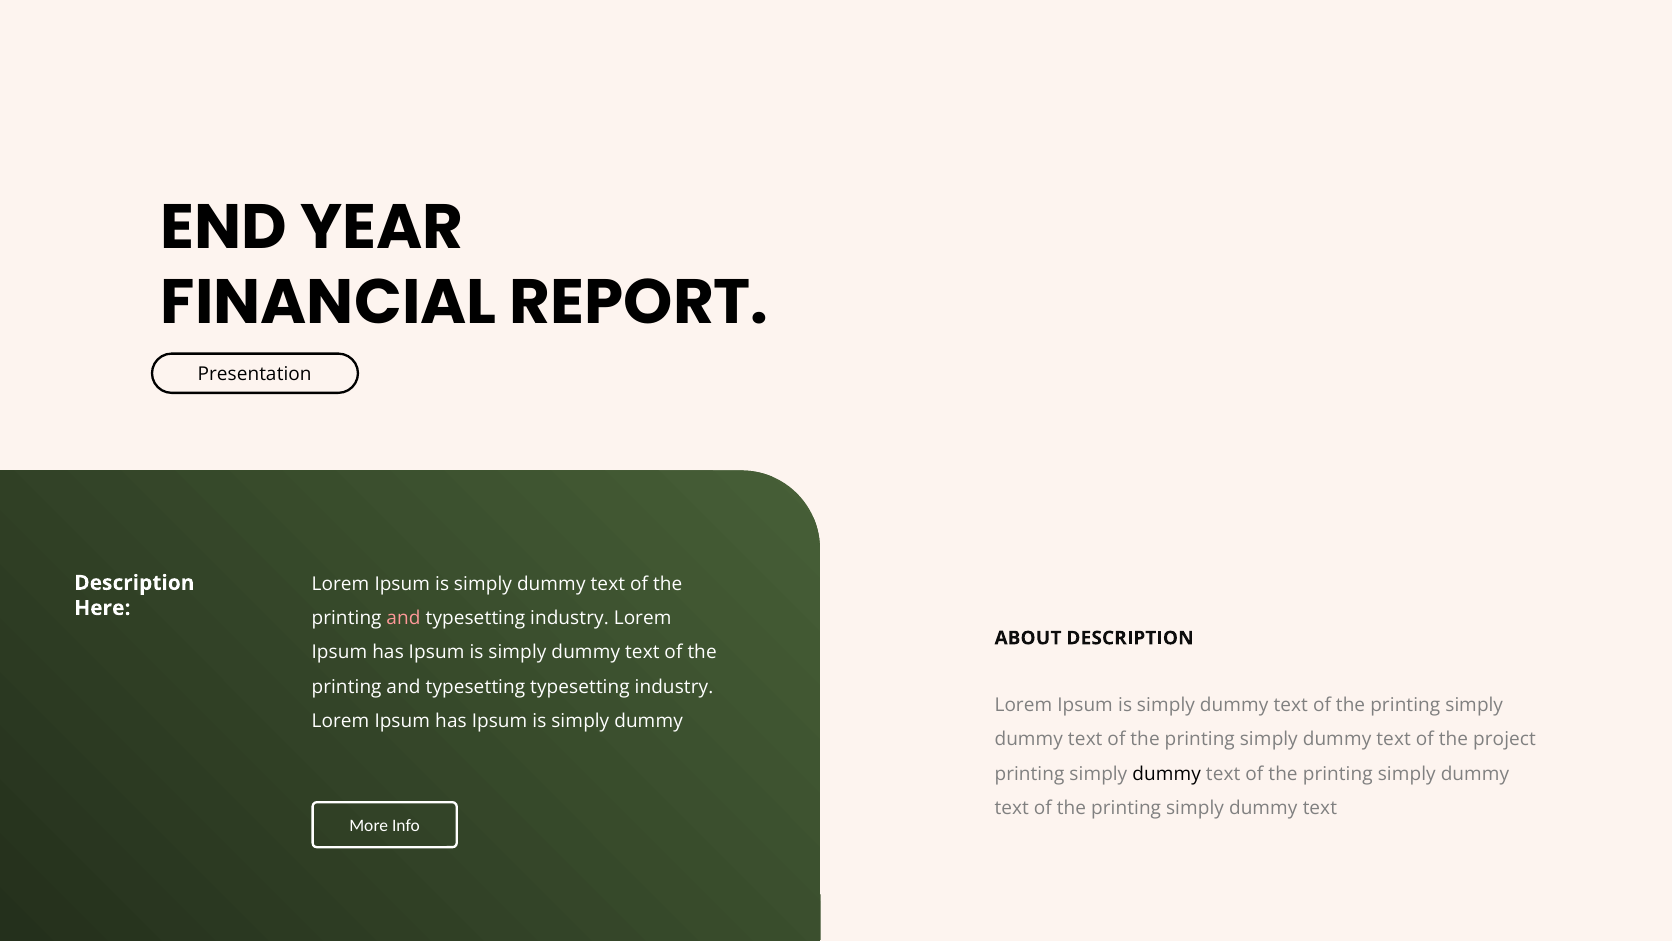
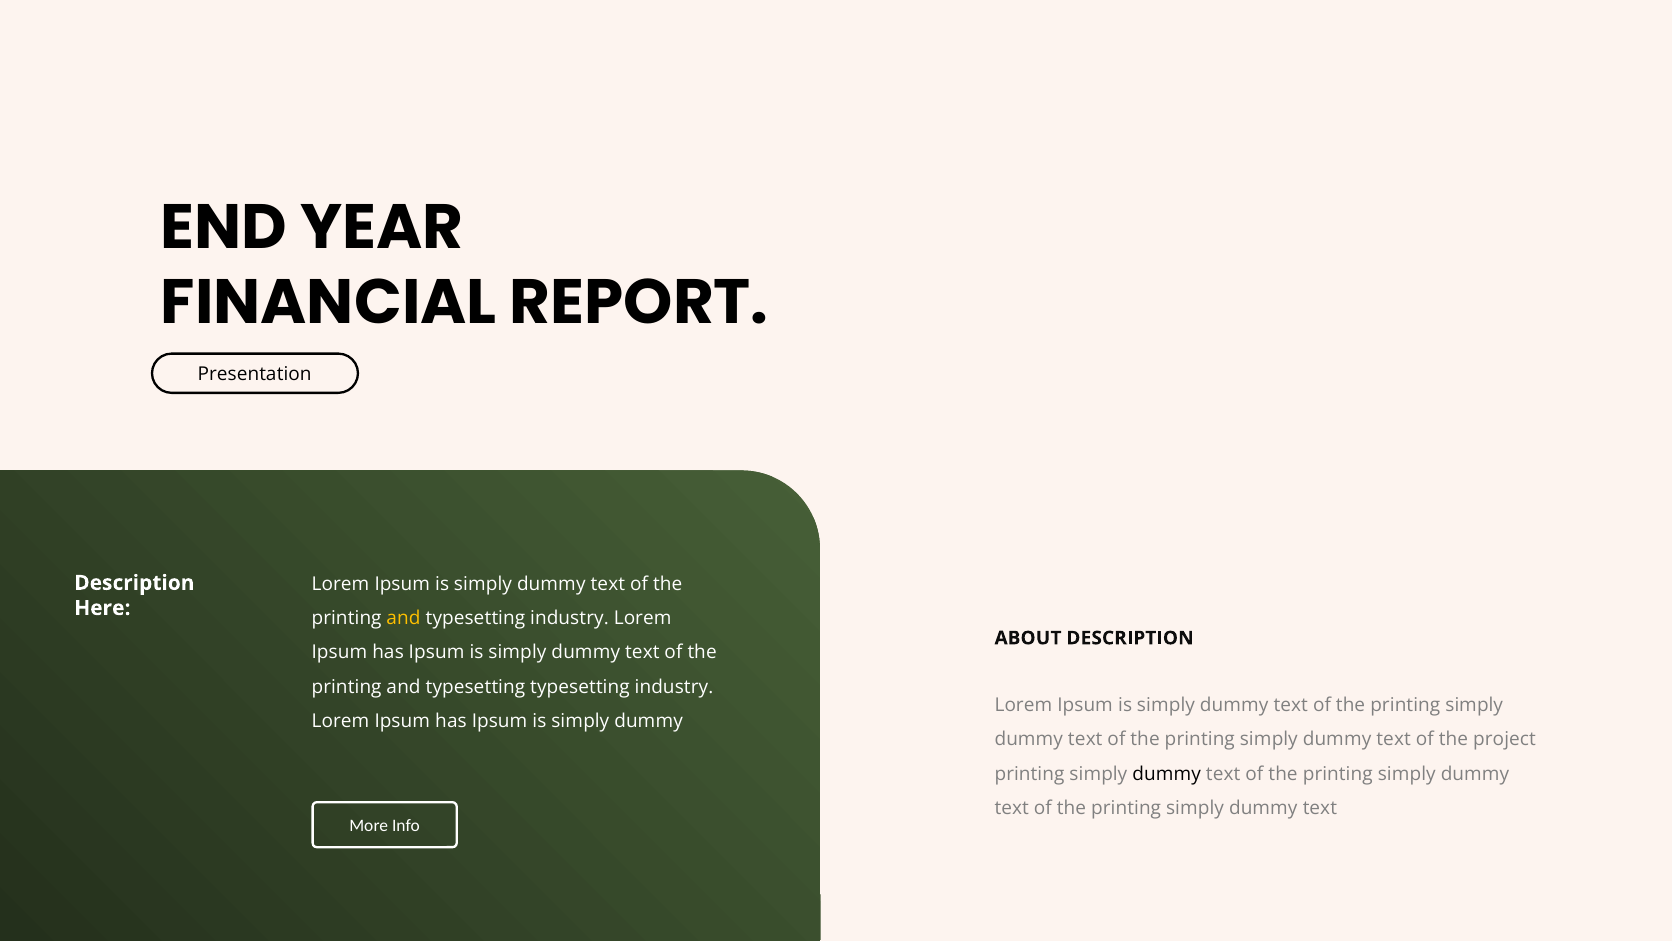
and colour: pink -> yellow (404, 618)
